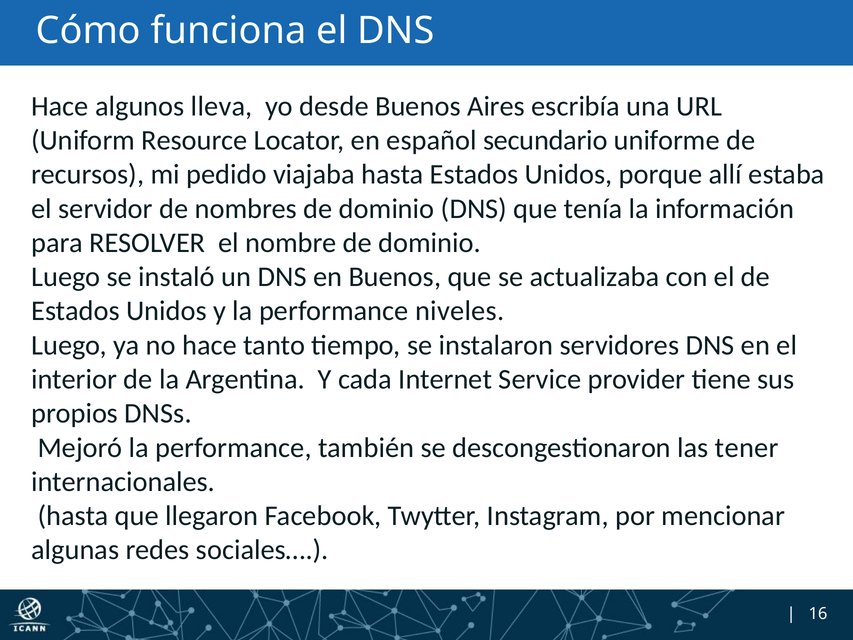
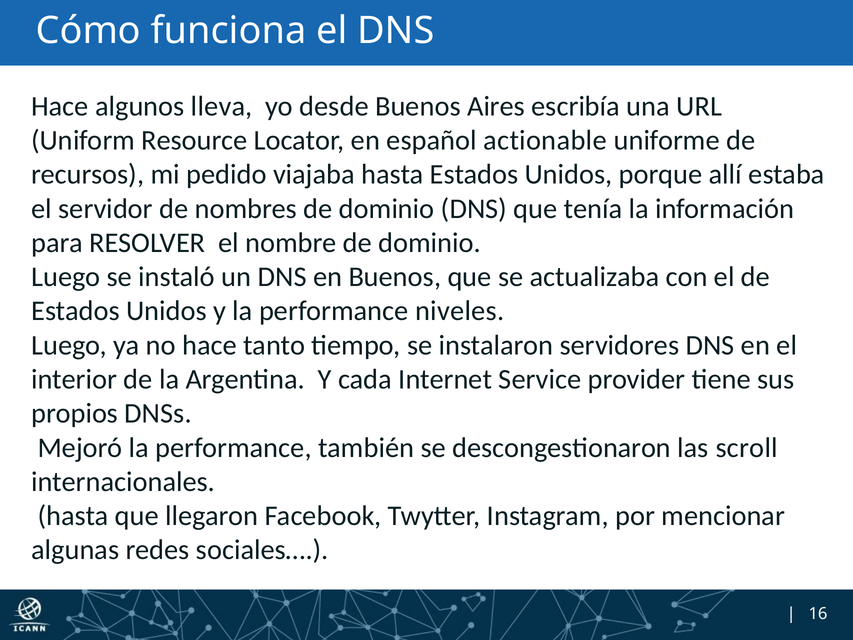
secundario: secundario -> actionable (545, 140)
tener: tener -> scroll (747, 447)
